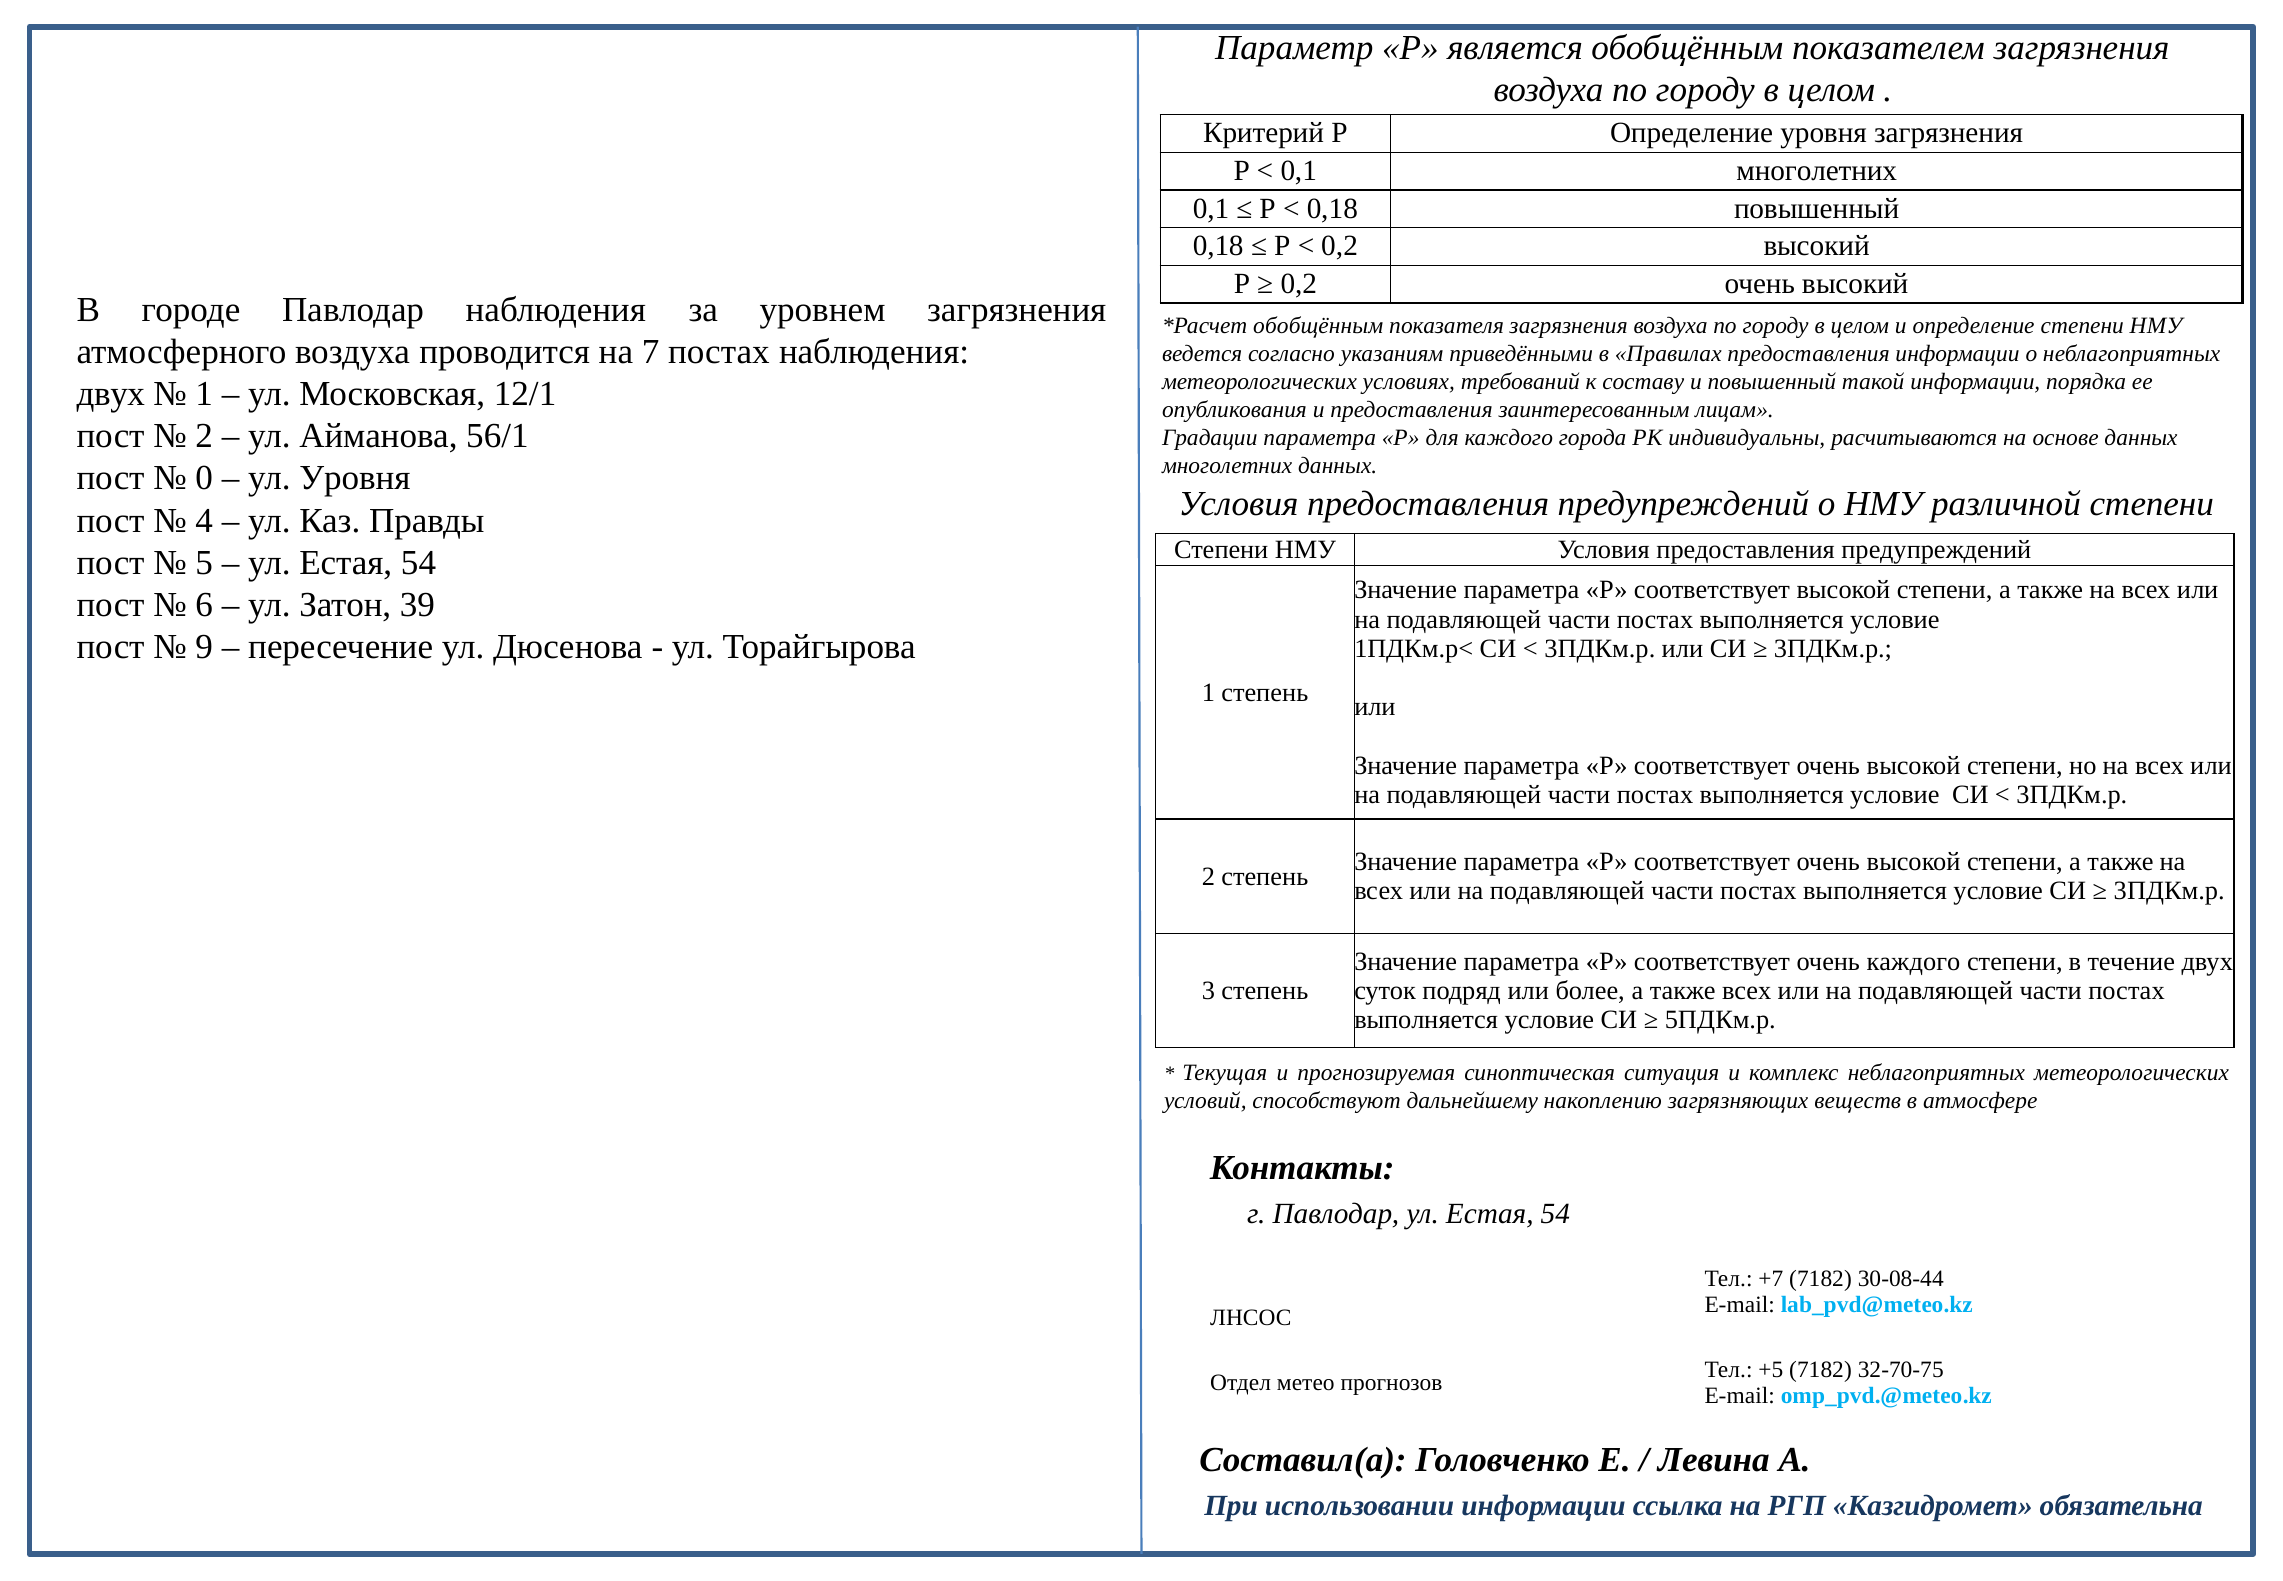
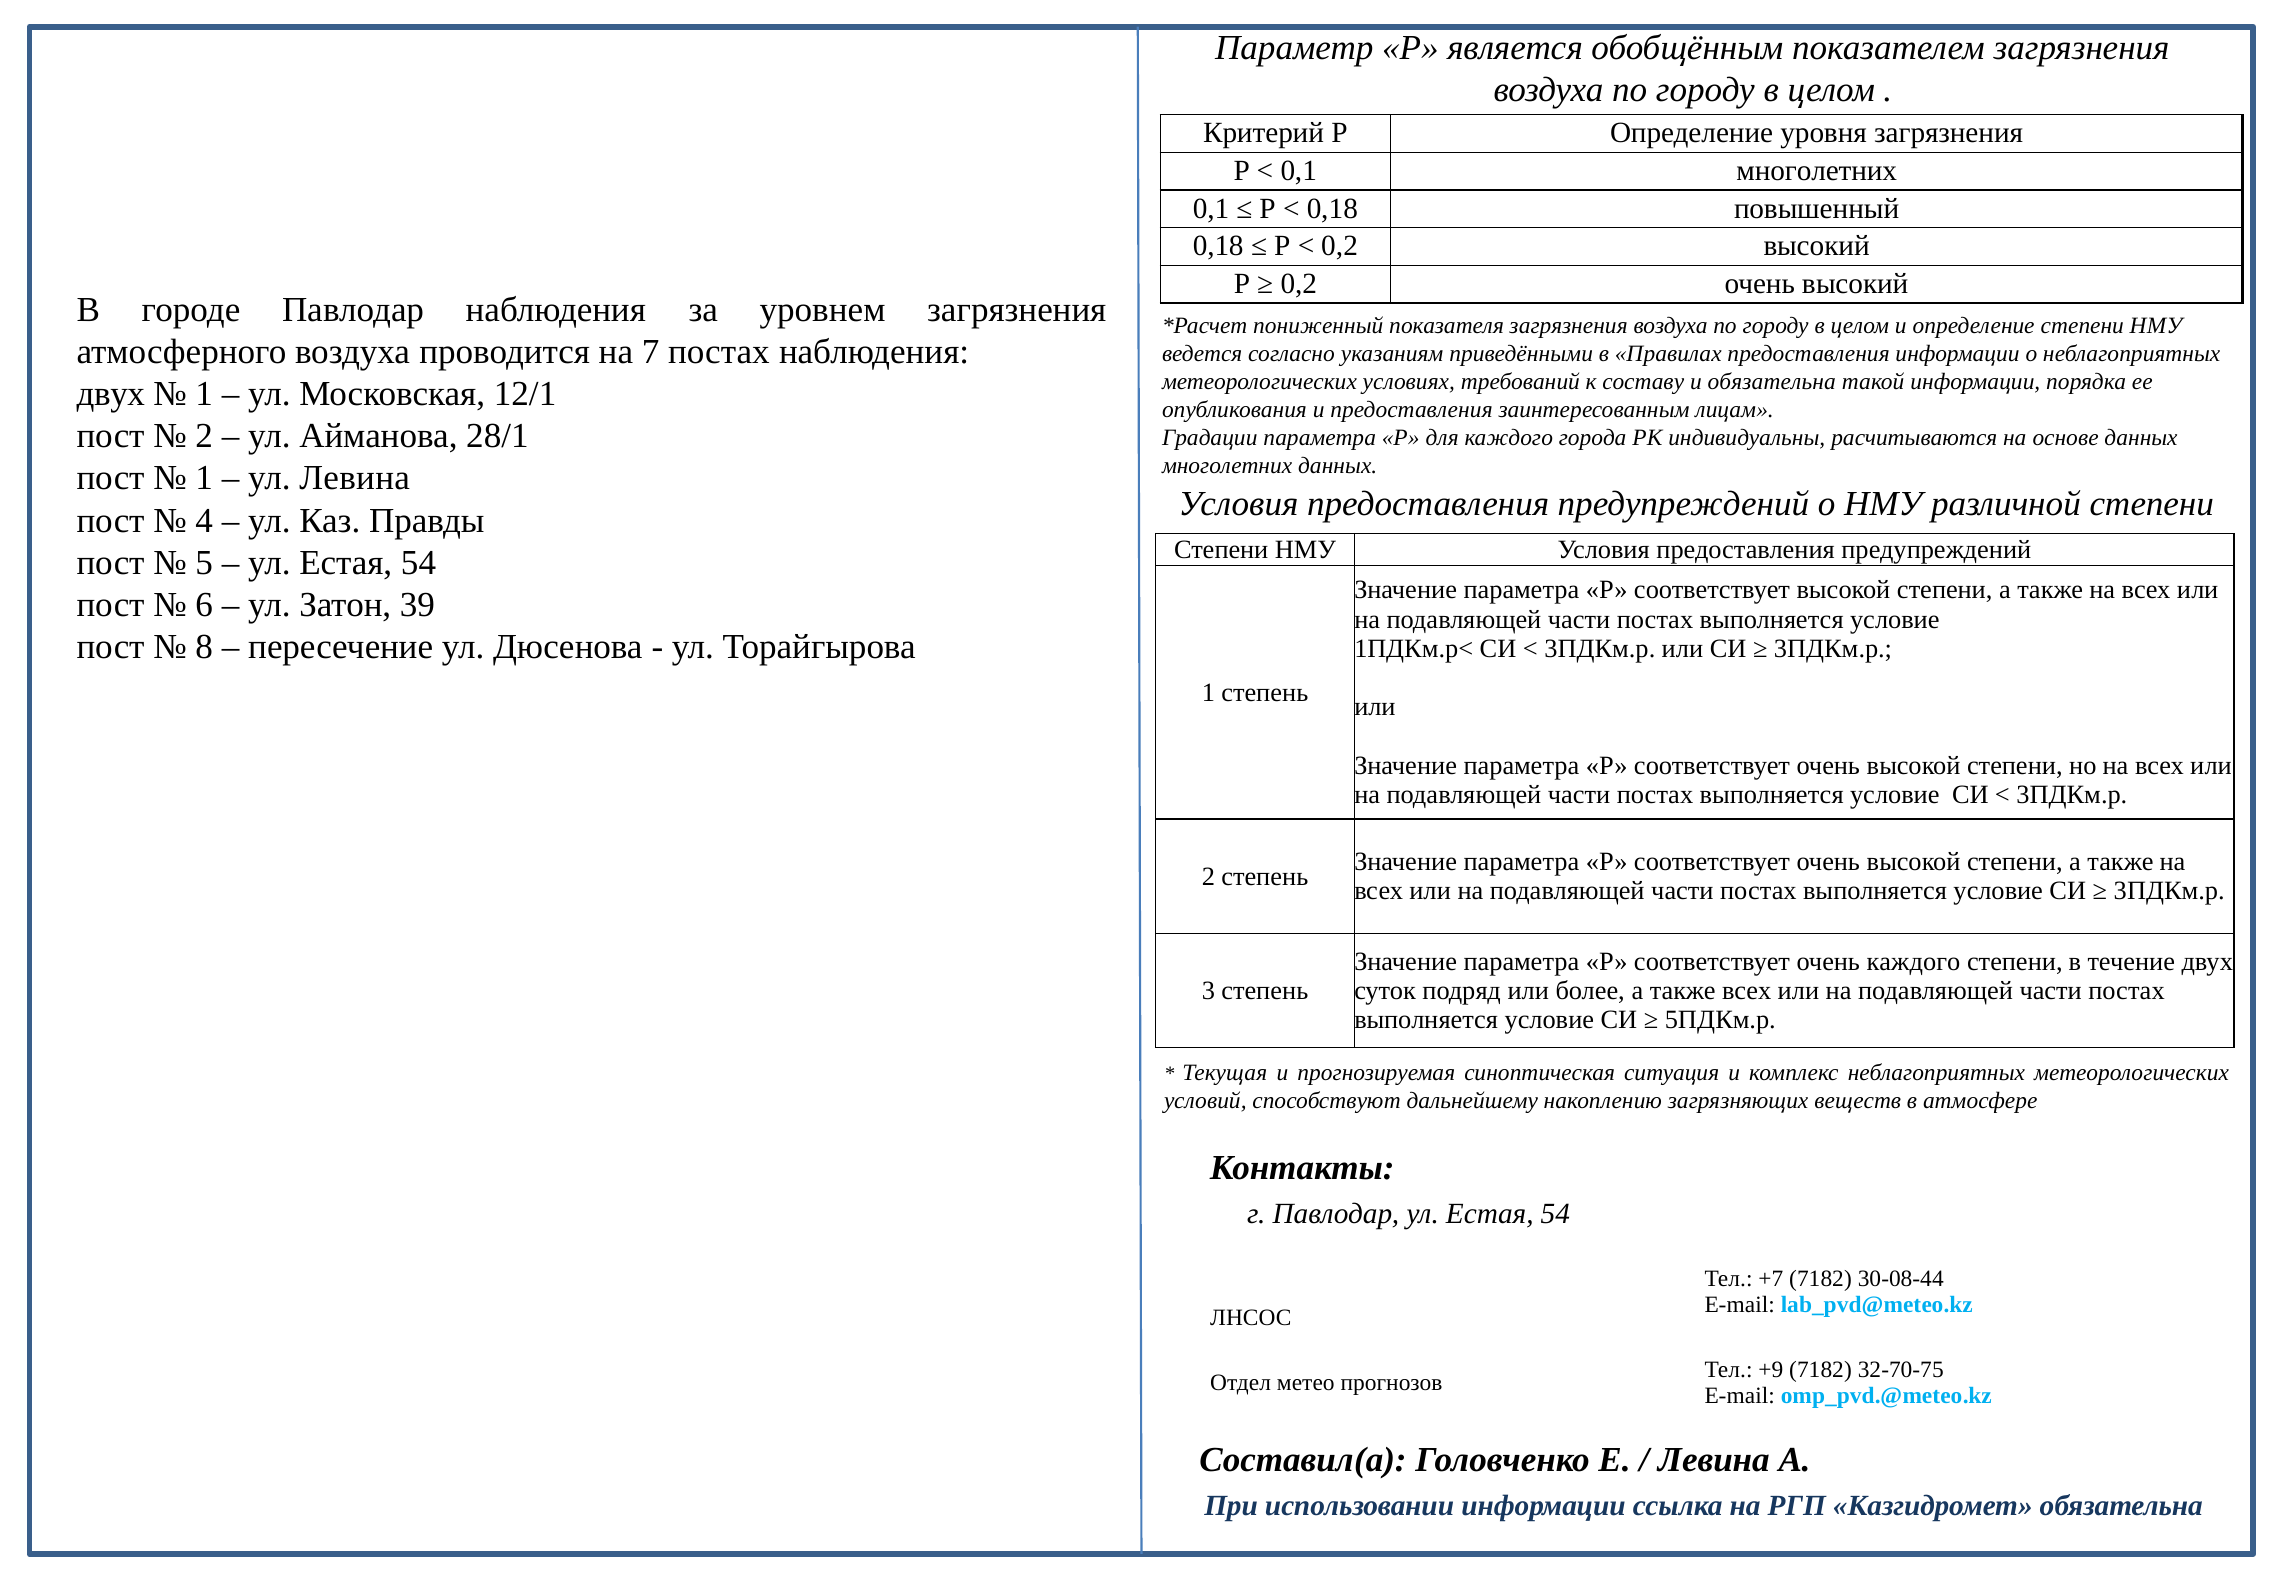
обобщённым: обобщённым -> пониженный (1318, 326)
и повышенный: повышенный -> обязательна (1772, 382)
56/1: 56/1 -> 28/1 (497, 436)
0: 0 -> 1 (204, 478)
ул Уровня: Уровня -> Левина (355, 478)
9: 9 -> 8 (204, 647)
+5: +5 -> +9 (1771, 1369)
